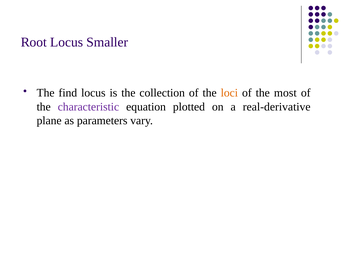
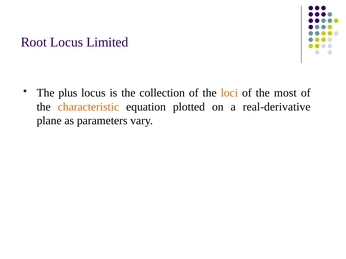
Smaller: Smaller -> Limited (107, 42)
find: find -> plus (68, 93)
characteristic colour: purple -> orange (88, 107)
